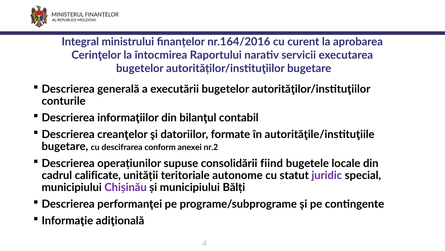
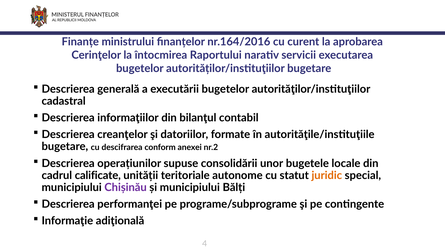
Integral: Integral -> Finanțe (80, 42)
conturile: conturile -> cadastral (64, 101)
fiind: fiind -> unor (272, 163)
juridic colour: purple -> orange (327, 175)
